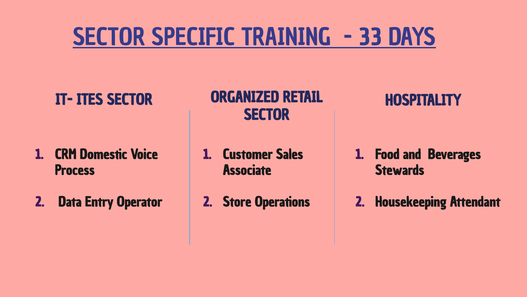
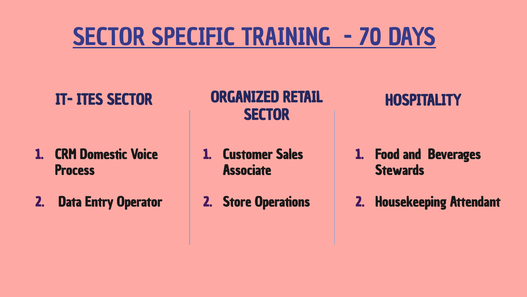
33: 33 -> 70 (370, 37)
